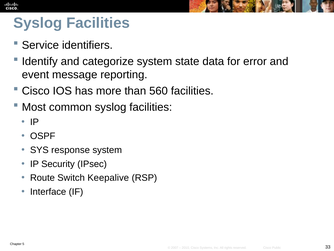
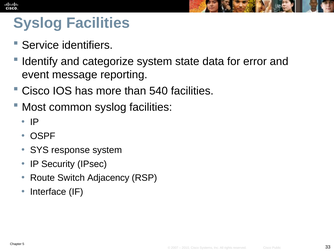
560: 560 -> 540 (159, 91)
Keepalive: Keepalive -> Adjacency (108, 178)
